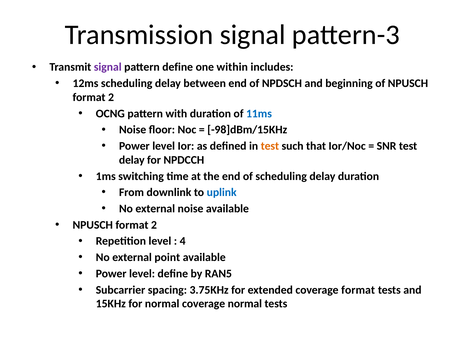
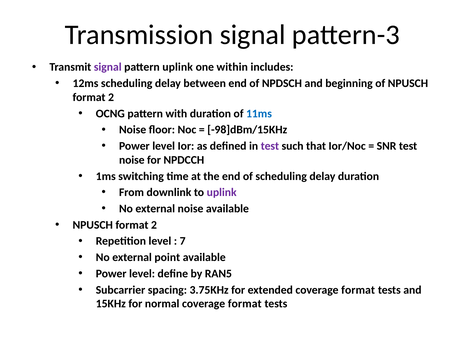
pattern define: define -> uplink (178, 67)
test colour: orange -> purple (270, 146)
delay: delay -> noise (132, 160)
uplink colour: blue -> purple (222, 192)
4: 4 -> 7 (183, 241)
normal coverage normal: normal -> format (245, 304)
